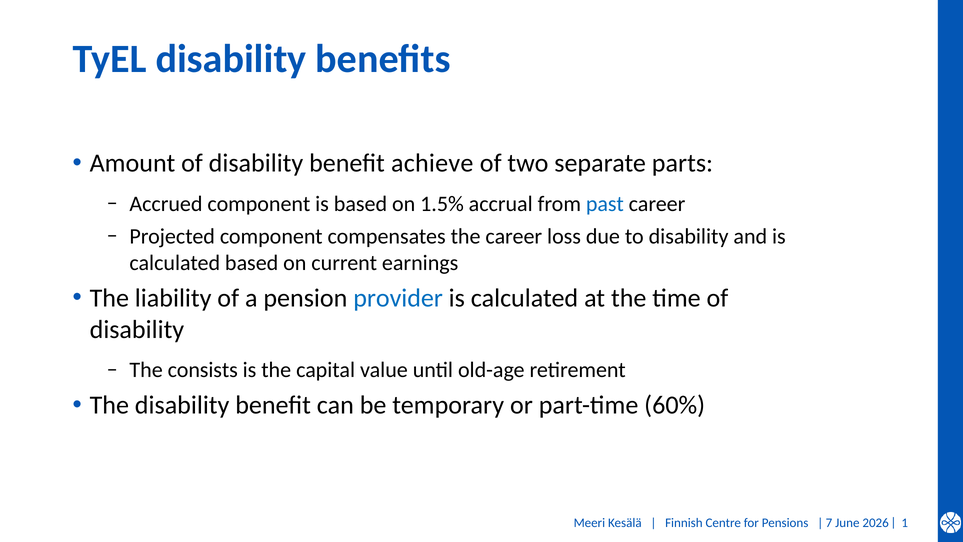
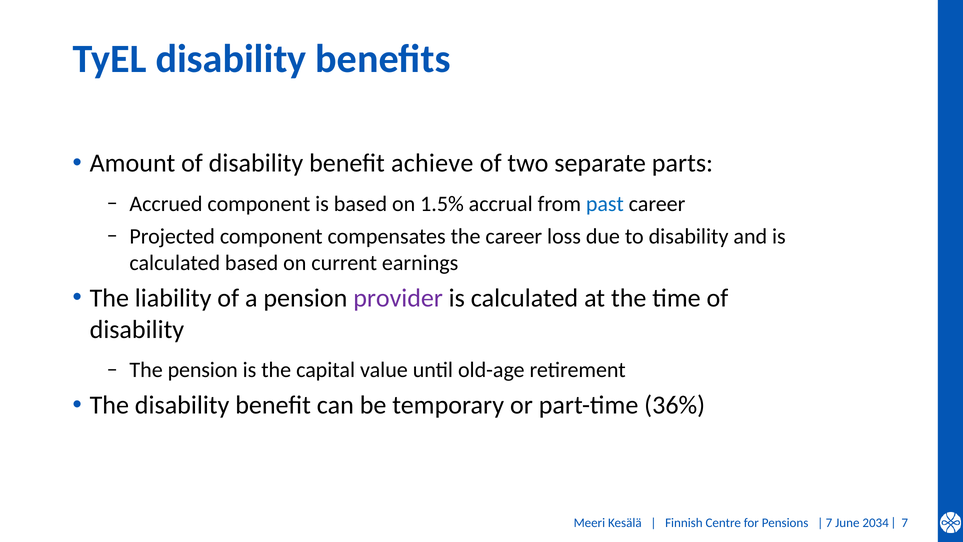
provider colour: blue -> purple (398, 298)
The consists: consists -> pension (203, 370)
60%: 60% -> 36% (675, 405)
1: 1 -> 7 (905, 523)
2026: 2026 -> 2034 (876, 523)
